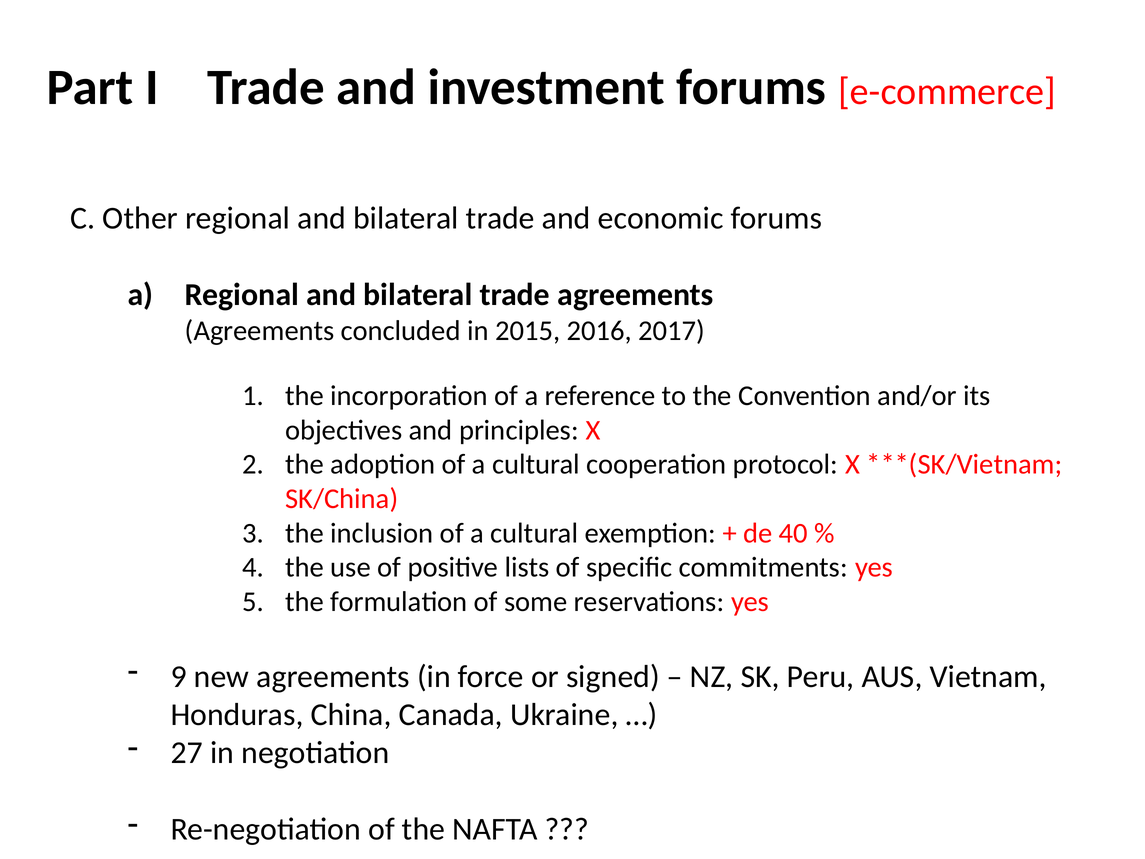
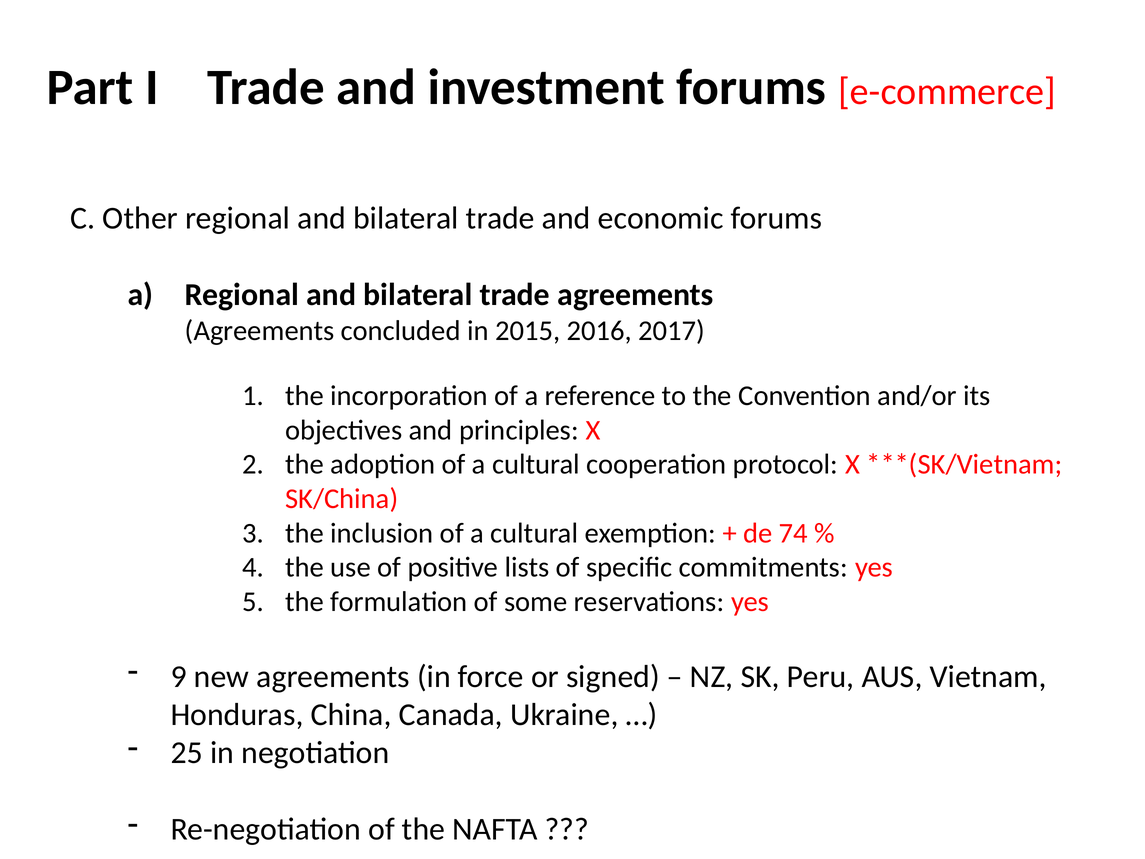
40: 40 -> 74 (793, 533)
27: 27 -> 25 (187, 753)
